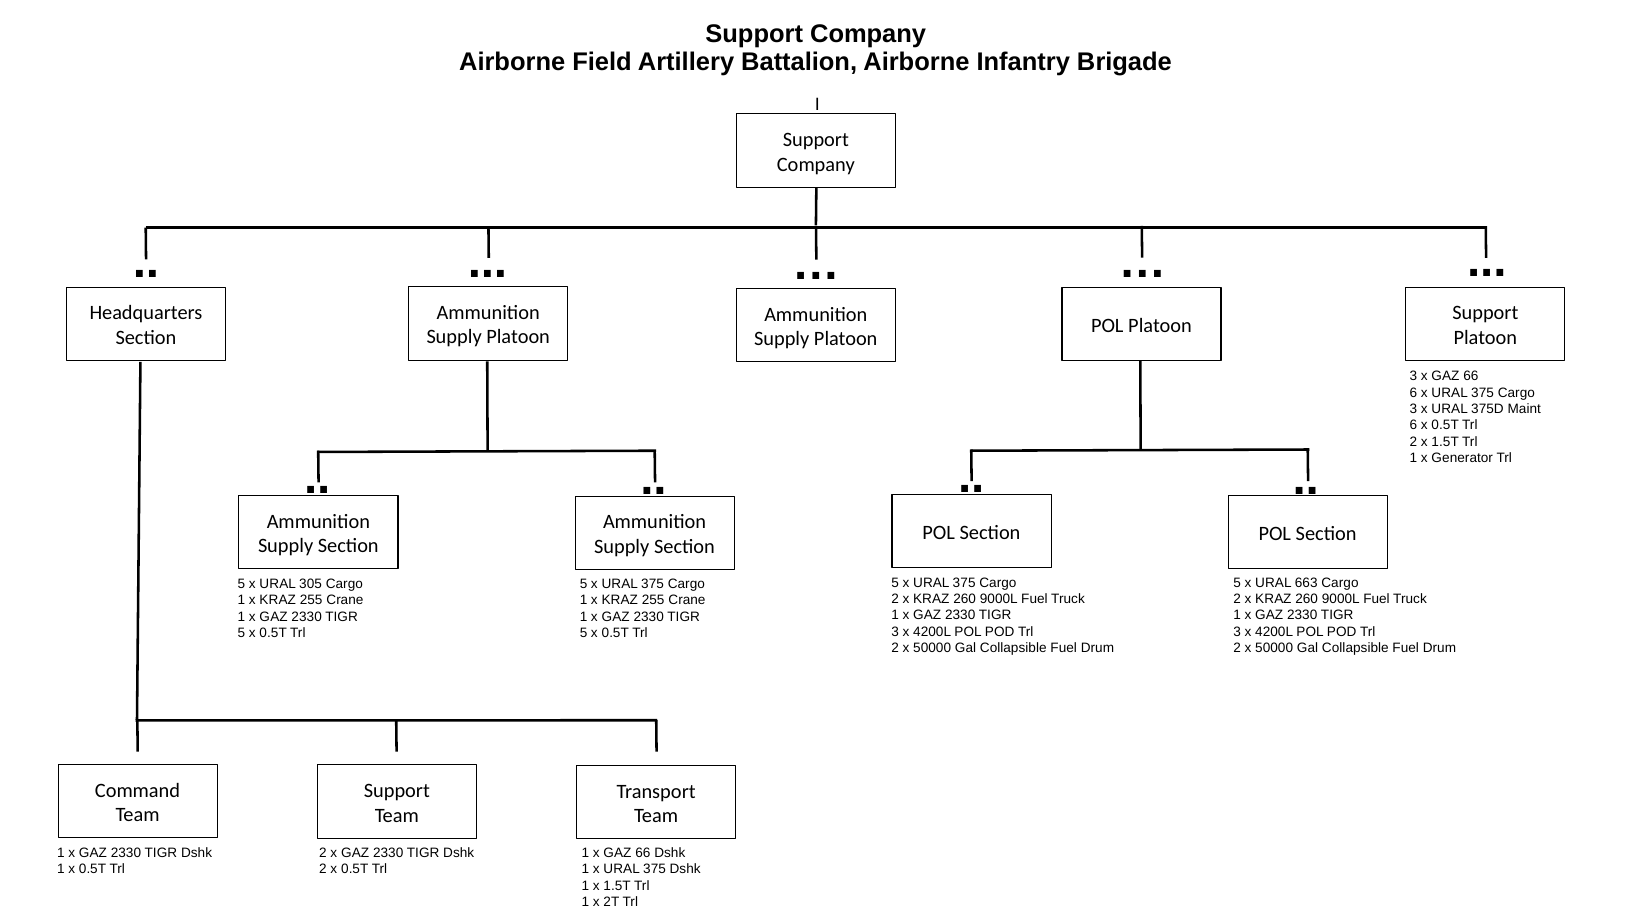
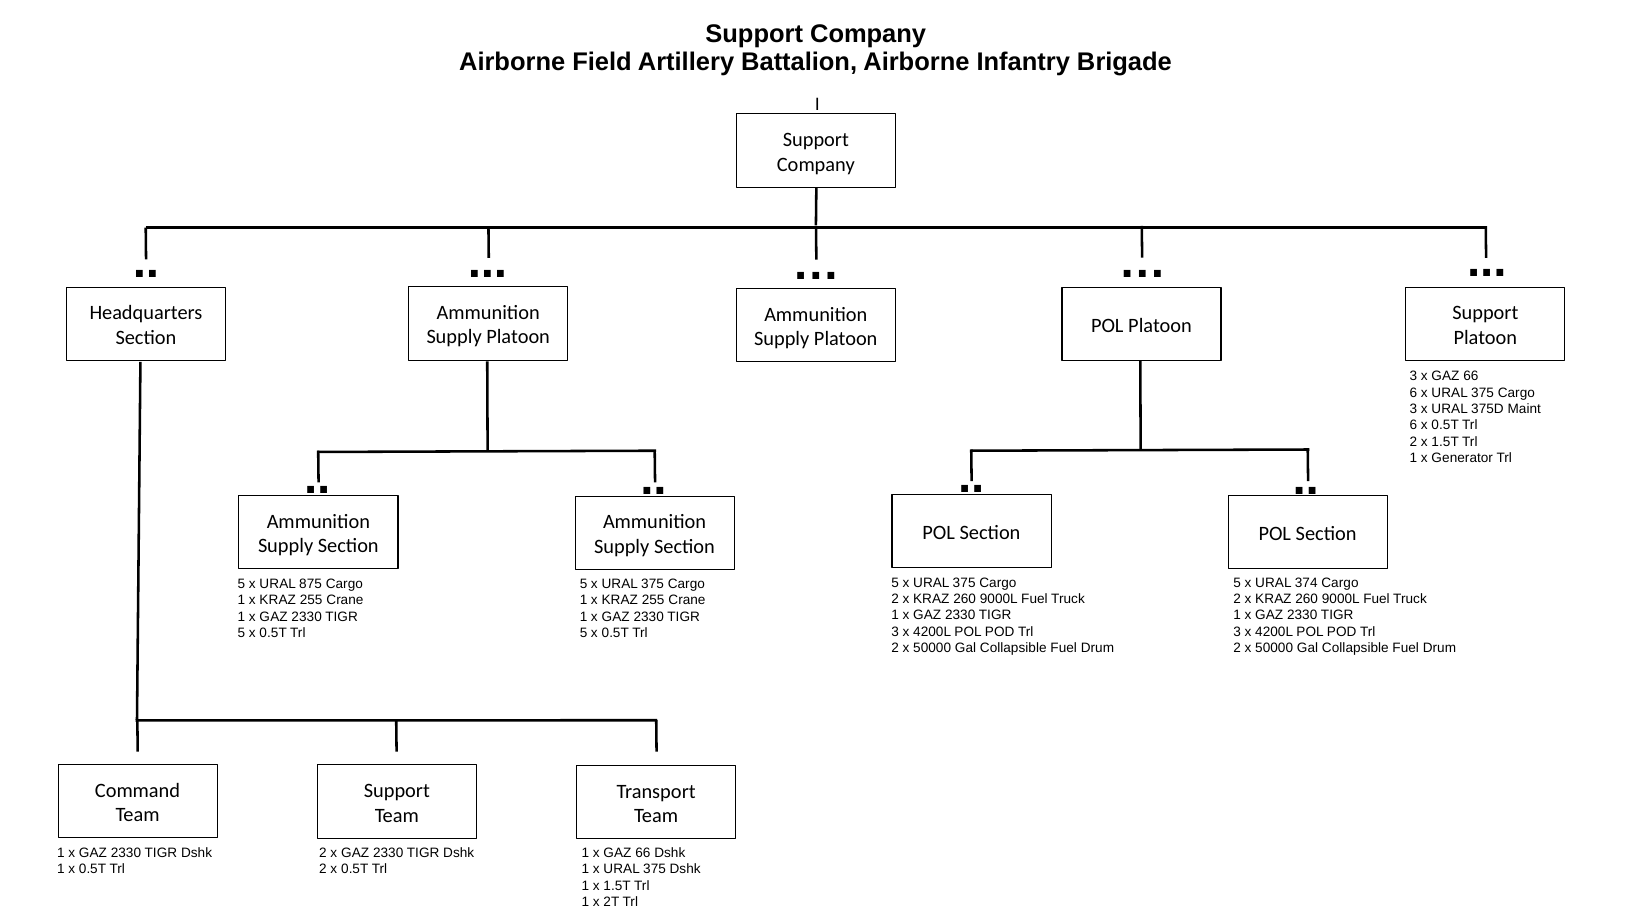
663: 663 -> 374 (1306, 583)
305: 305 -> 875 (311, 584)
